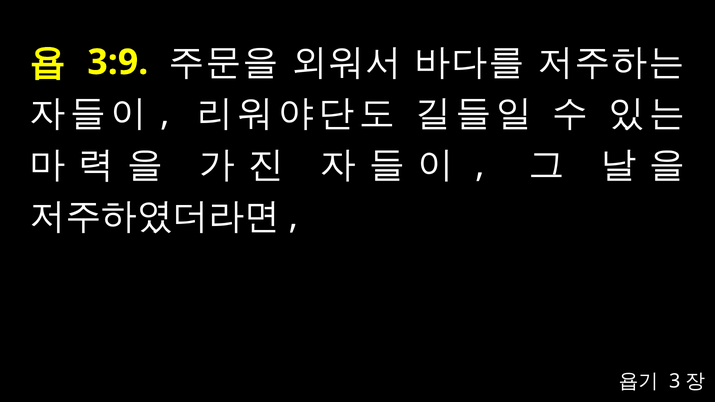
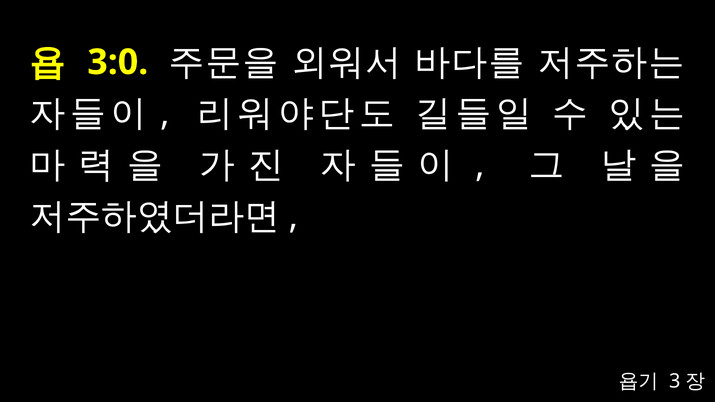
3:9: 3:9 -> 3:0 (118, 62)
